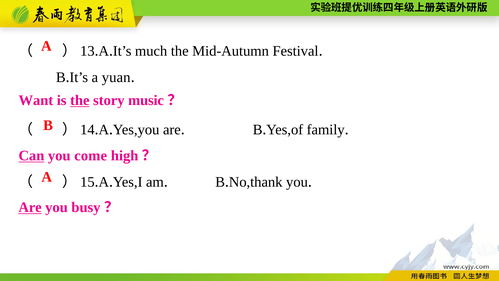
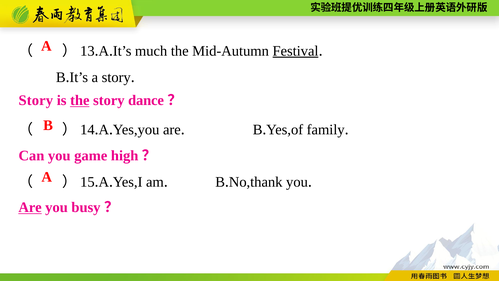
Festival underline: none -> present (296, 51)
a yuan: yuan -> story (116, 77)
Want: Want -> Story (36, 100)
music: music -> dance (146, 100)
Can underline: present -> none (31, 156)
come: come -> game (91, 156)
